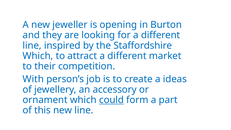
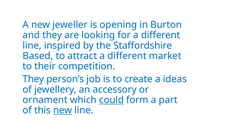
Which: Which -> Based (38, 56)
With: With -> They (33, 79)
new underline: none -> present (63, 110)
